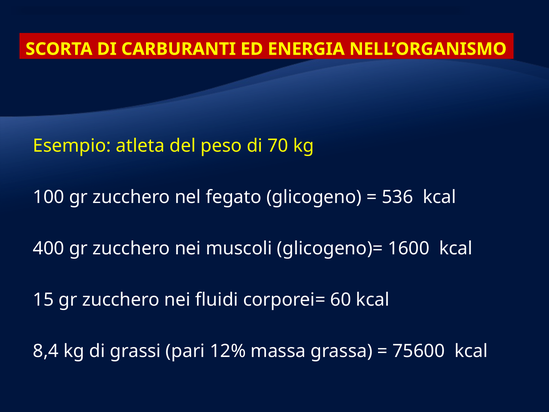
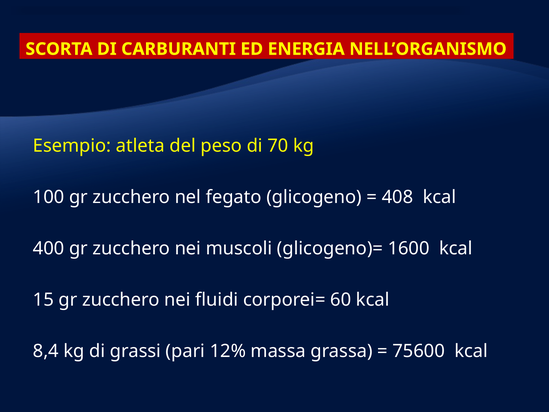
536: 536 -> 408 (398, 197)
